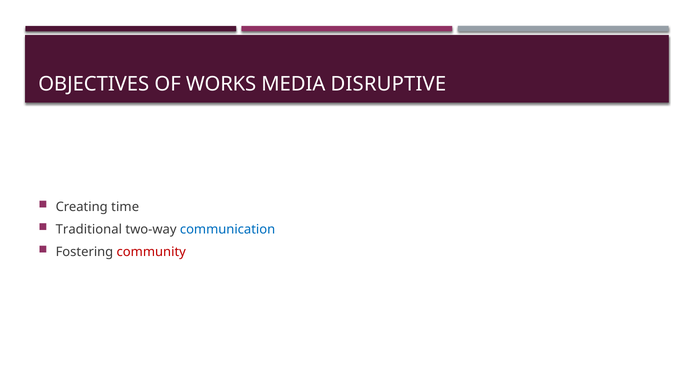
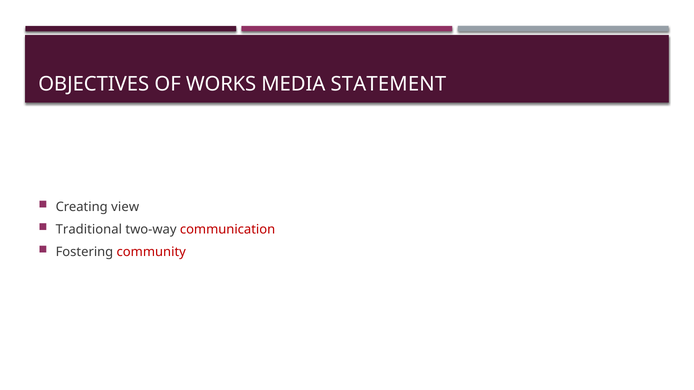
DISRUPTIVE: DISRUPTIVE -> STATEMENT (388, 84)
time: time -> view (125, 207)
communication colour: blue -> red (228, 230)
